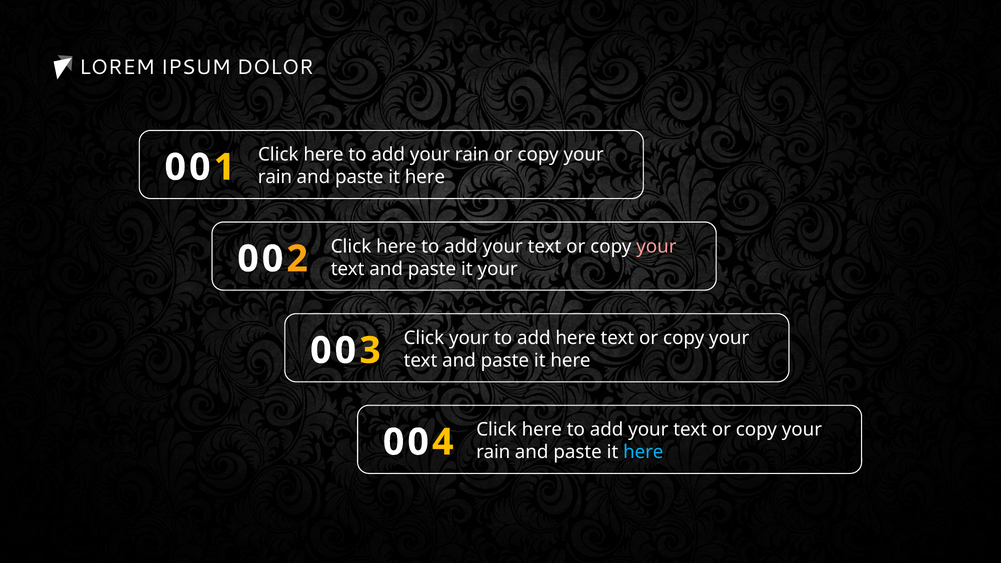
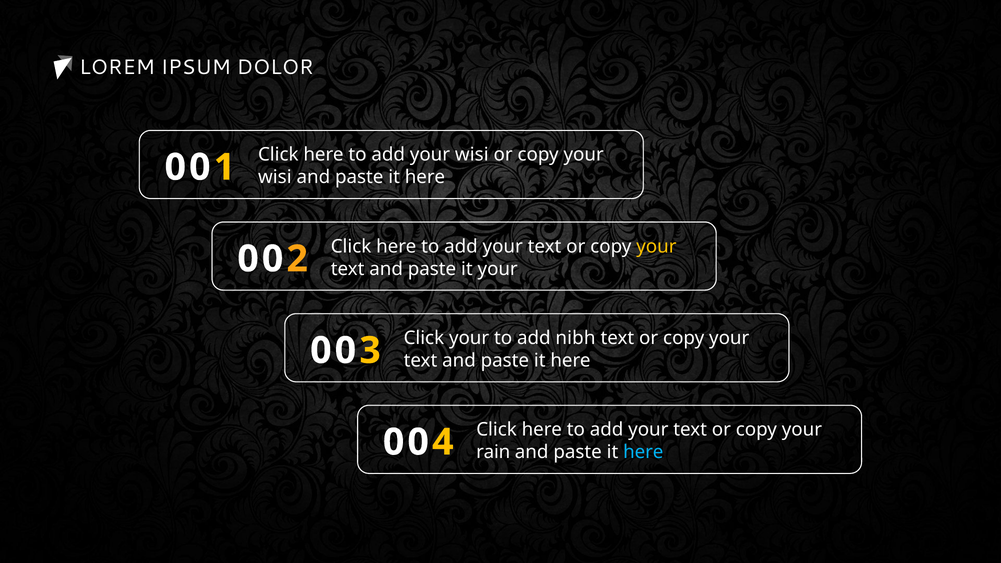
add your rain: rain -> wisi (472, 155)
rain: rain -> wisi (275, 177)
your colour: pink -> yellow (656, 246)
add here: here -> nibh (576, 338)
